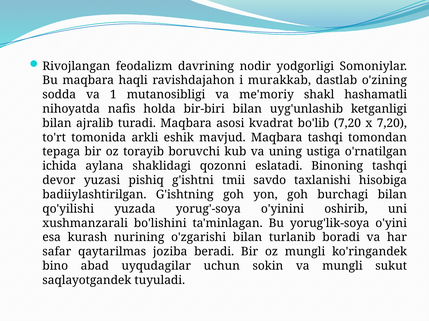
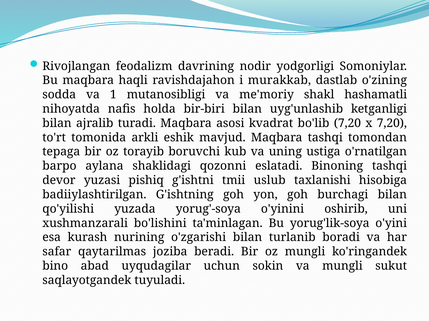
ichida: ichida -> barpo (59, 166)
savdo: savdo -> uslub (270, 181)
